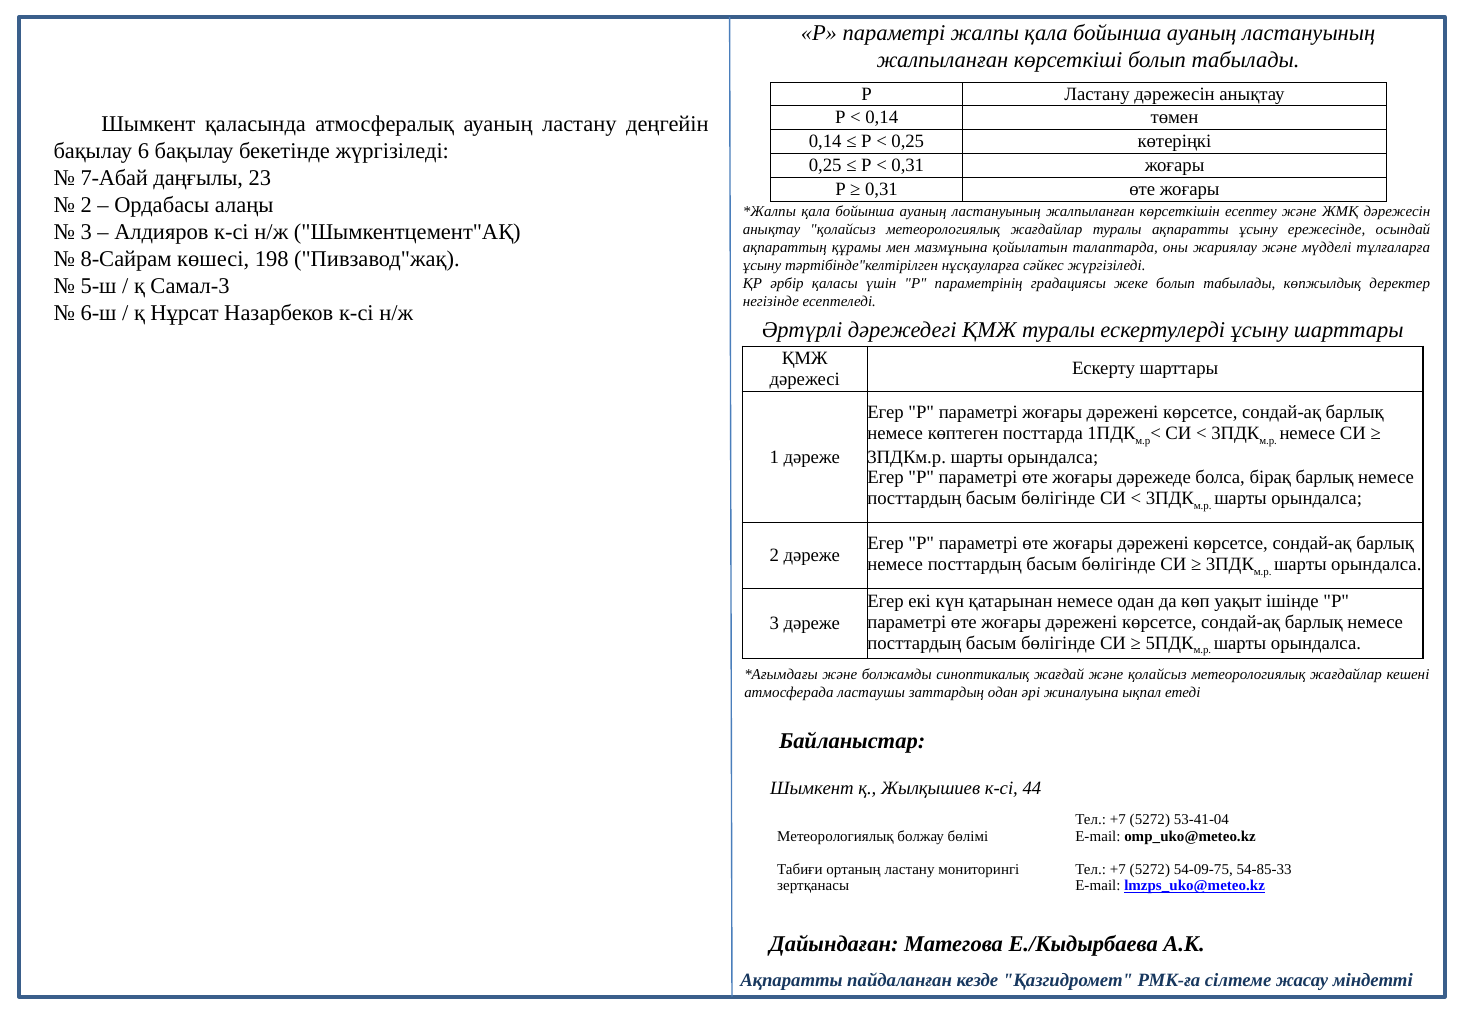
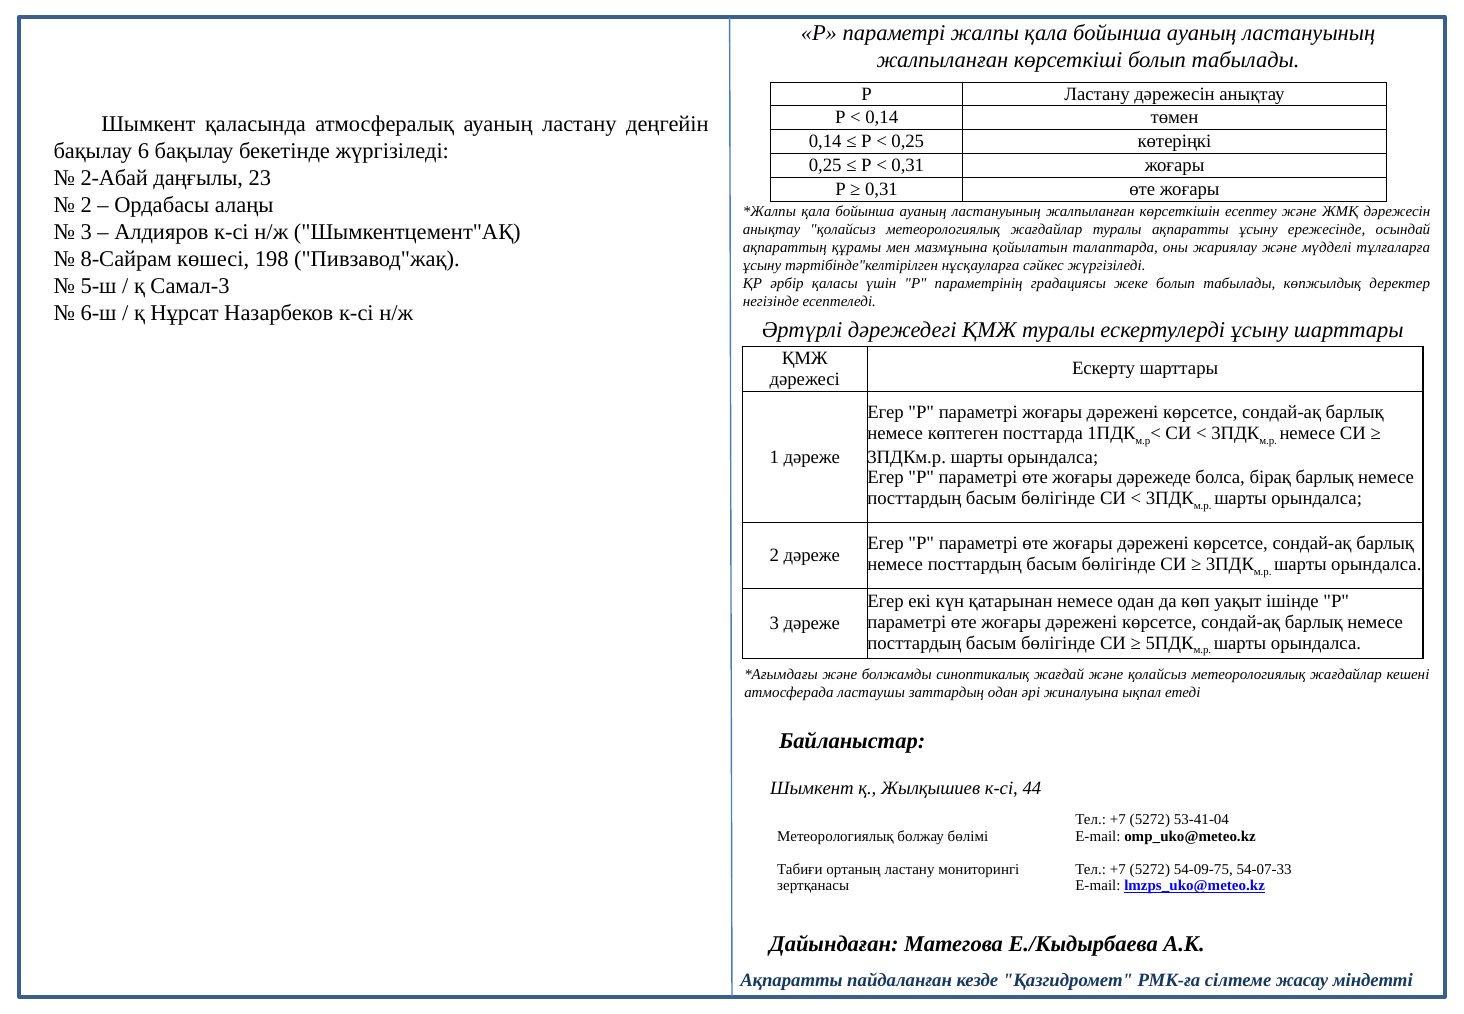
7-Абай: 7-Абай -> 2-Абай (114, 178)
54-85-33: 54-85-33 -> 54-07-33 (1264, 869)
